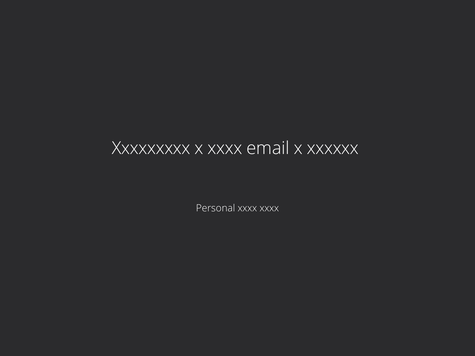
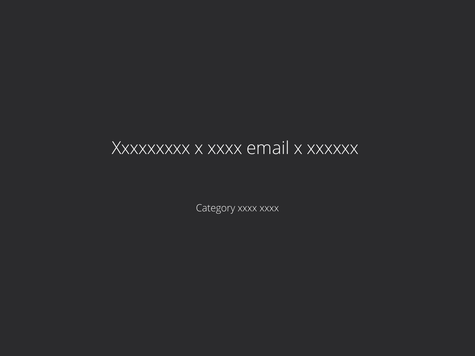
Personal: Personal -> Category (216, 209)
